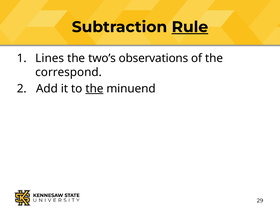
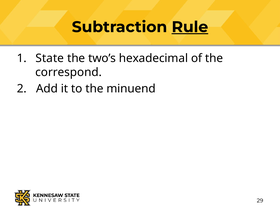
Lines: Lines -> State (50, 58)
observations: observations -> hexadecimal (153, 58)
the underline: present -> none (94, 89)
